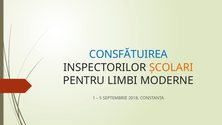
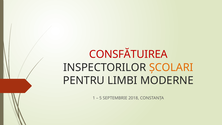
CONSFĂTUIREA colour: blue -> red (128, 54)
